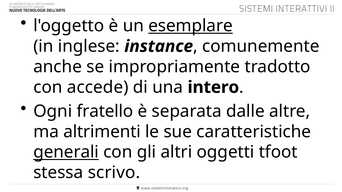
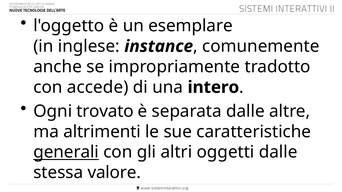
esemplare underline: present -> none (191, 26)
fratello: fratello -> trovato (105, 111)
oggetti tfoot: tfoot -> dalle (278, 152)
scrivo: scrivo -> valore (114, 173)
